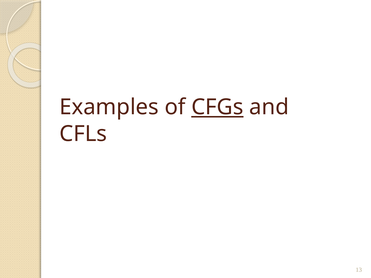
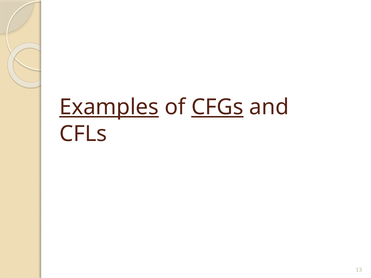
Examples underline: none -> present (109, 107)
